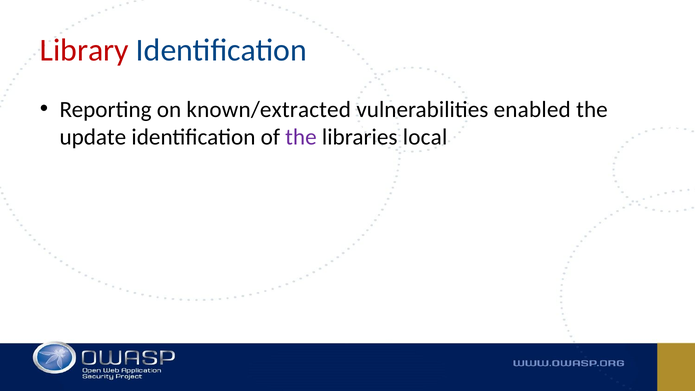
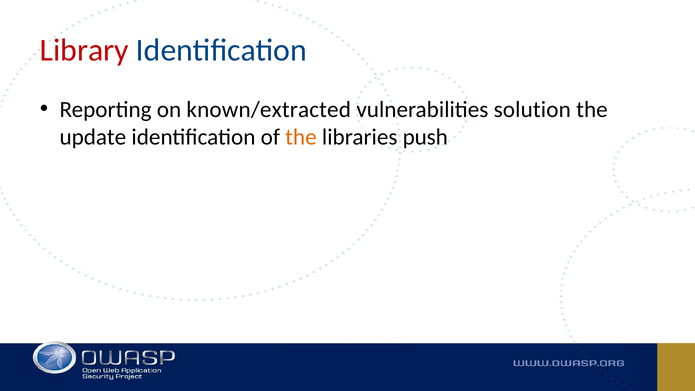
enabled: enabled -> solution (532, 109)
the colour: purple -> orange (301, 137)
local: local -> push (425, 137)
